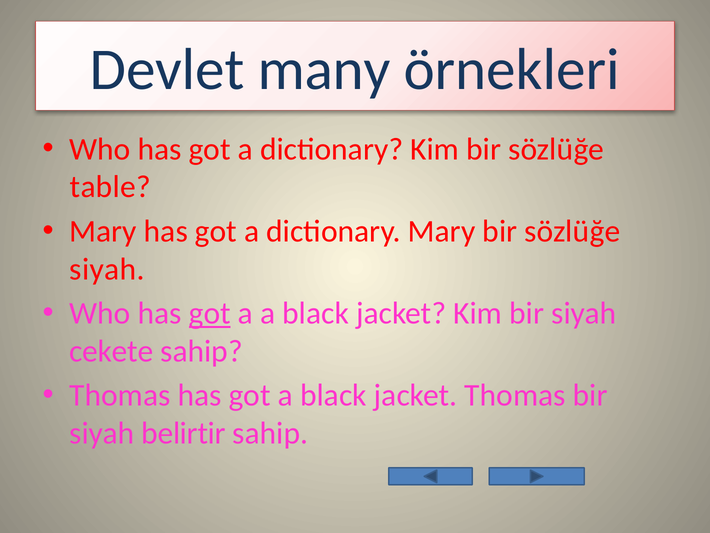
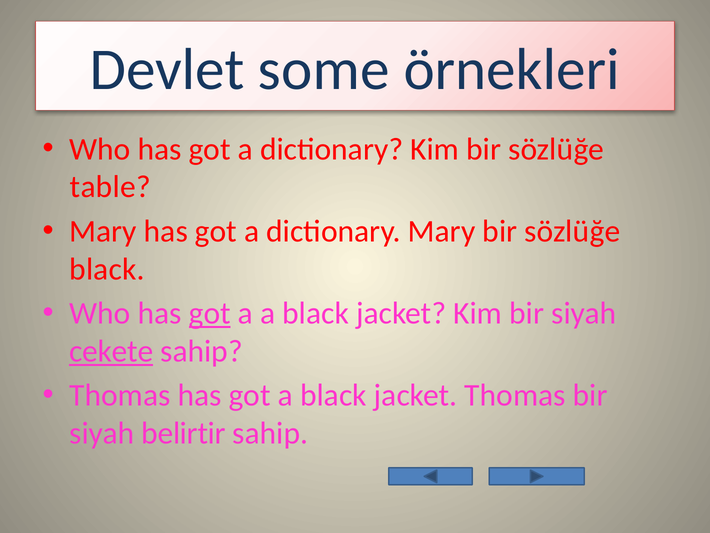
many: many -> some (324, 70)
siyah: siyah -> black (107, 269)
cekete underline: none -> present (111, 351)
